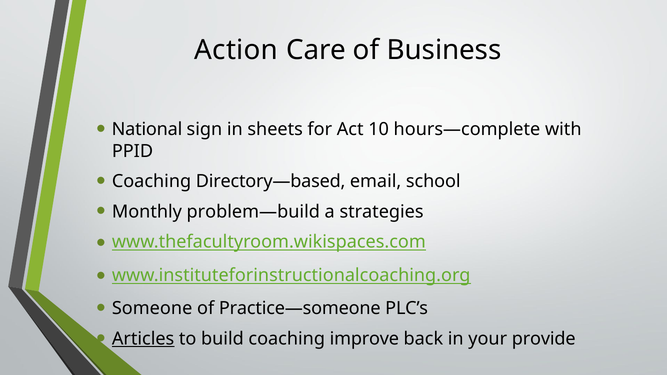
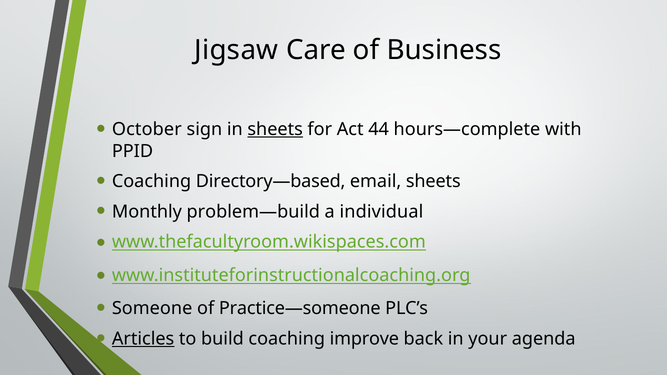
Action: Action -> Jigsaw (236, 50)
National: National -> October (147, 130)
sheets underline: none -> present (275, 130)
10: 10 -> 44 (379, 130)
email school: school -> sheets (433, 181)
strategies: strategies -> individual (381, 212)
provide: provide -> agenda (544, 339)
